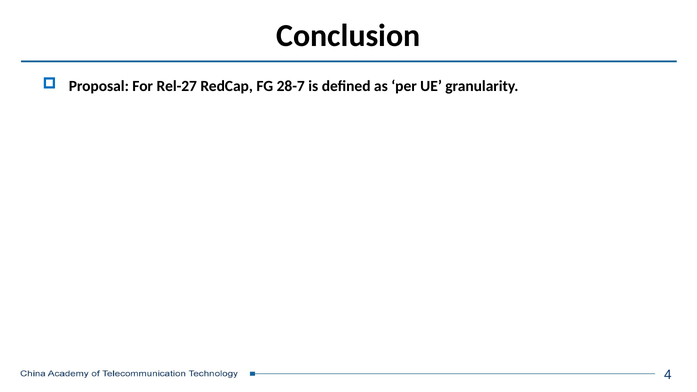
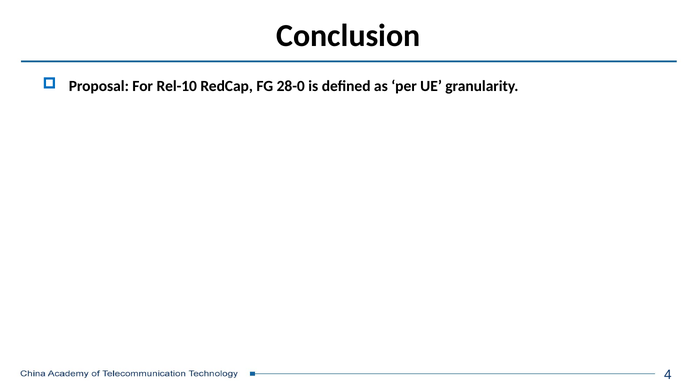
Rel-27: Rel-27 -> Rel-10 (177, 86)
28-7: 28-7 -> 28-0 (291, 86)
